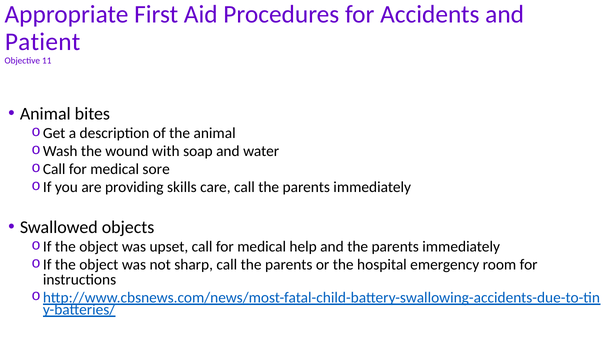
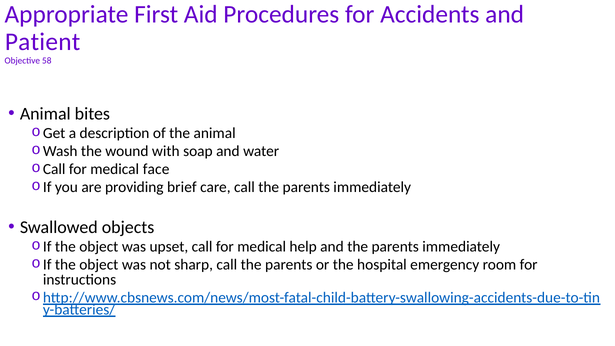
11: 11 -> 58 (47, 61)
sore: sore -> face (156, 169)
skills: skills -> brief (182, 187)
